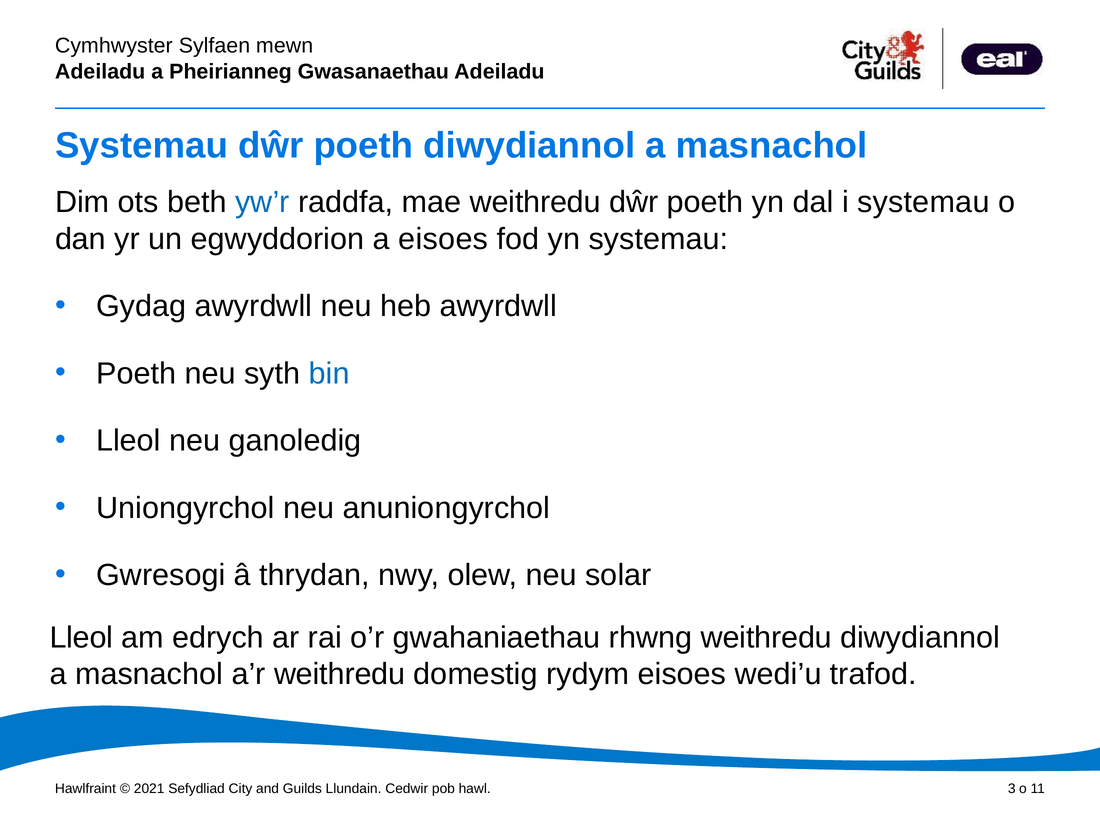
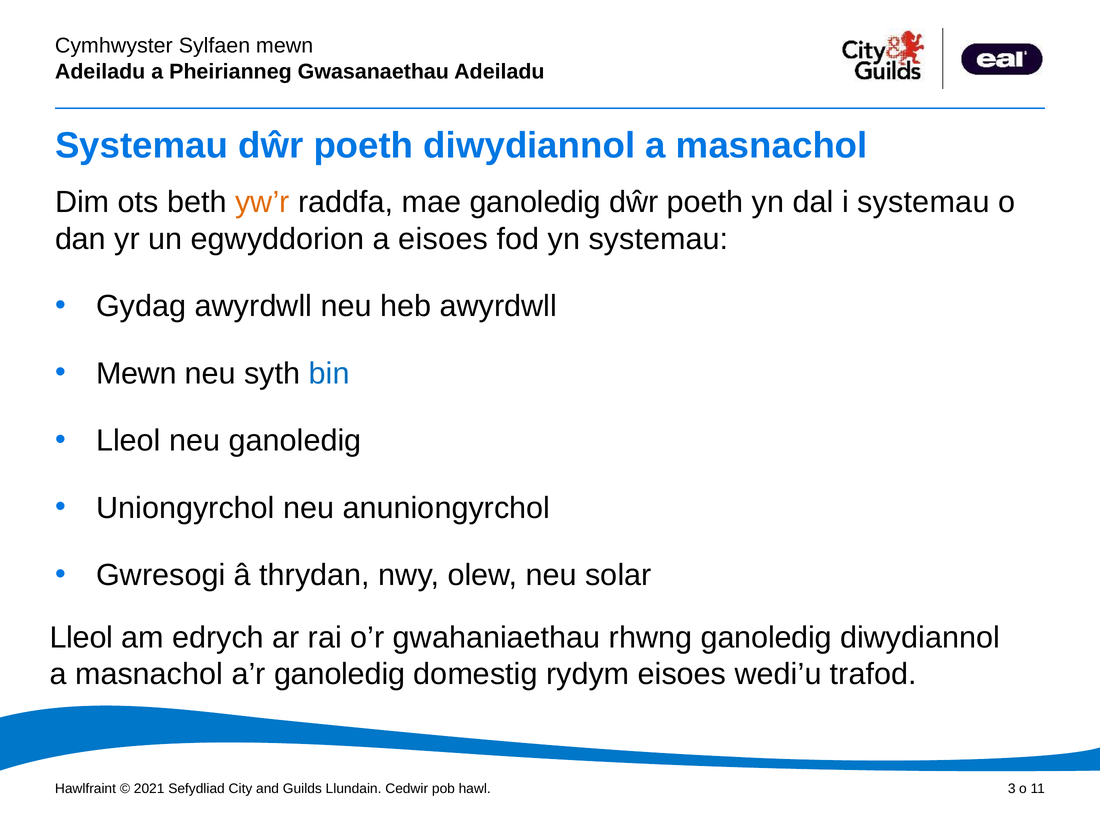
yw’r colour: blue -> orange (262, 202)
mae weithredu: weithredu -> ganoledig (535, 202)
Poeth: Poeth -> Mewn (136, 374)
rhwng weithredu: weithredu -> ganoledig (766, 638)
a’r weithredu: weithredu -> ganoledig (340, 674)
